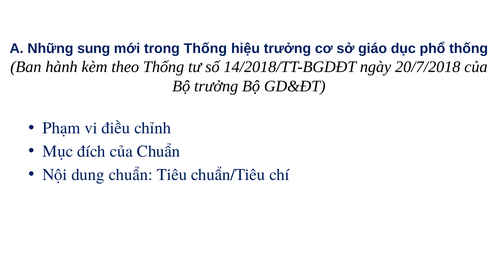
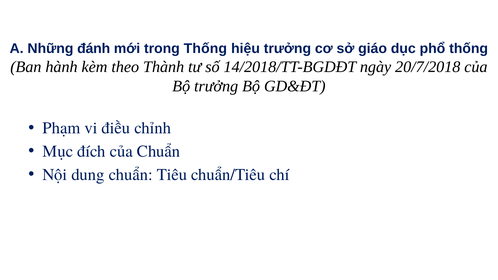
sung: sung -> đánh (94, 49)
theo Thống: Thống -> Thành (164, 67)
